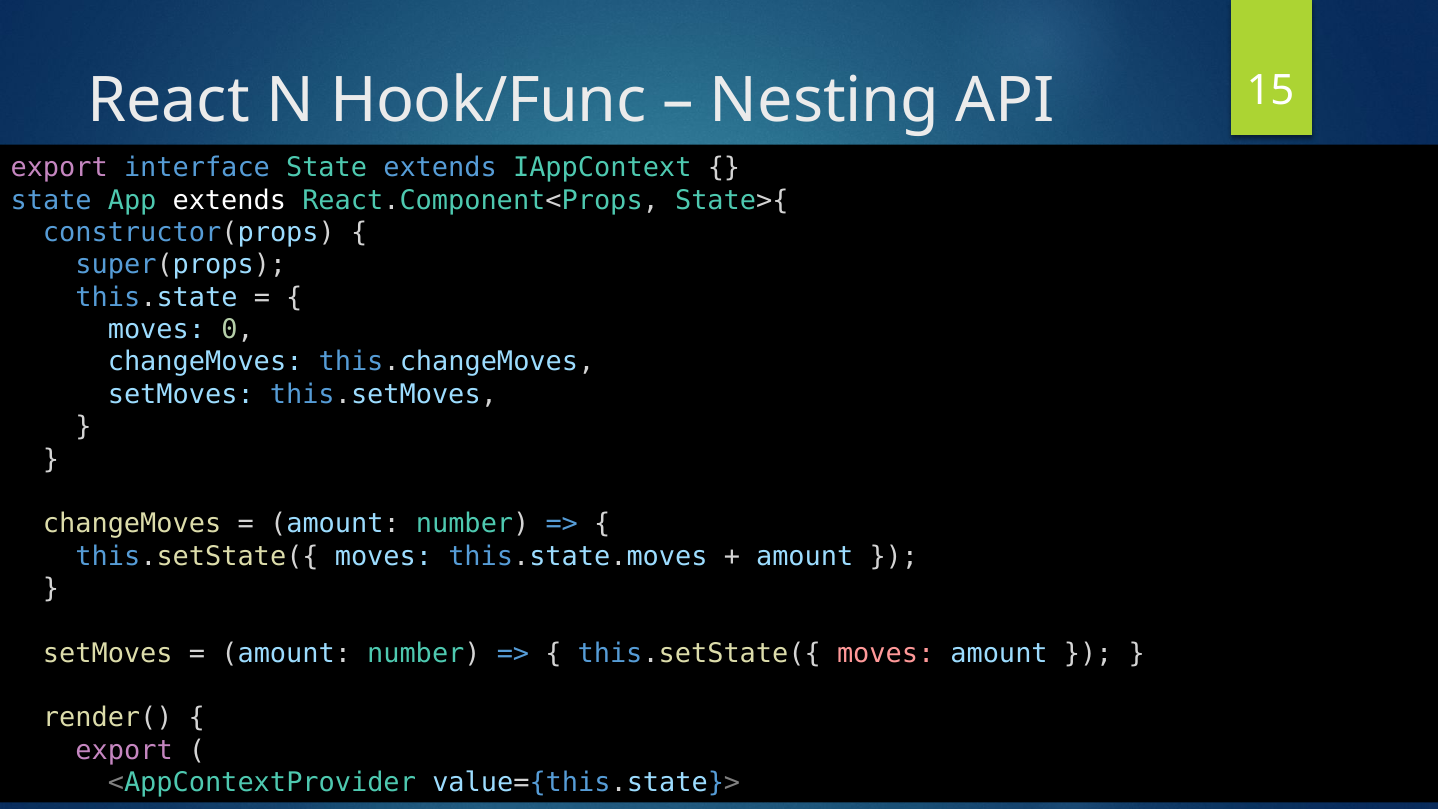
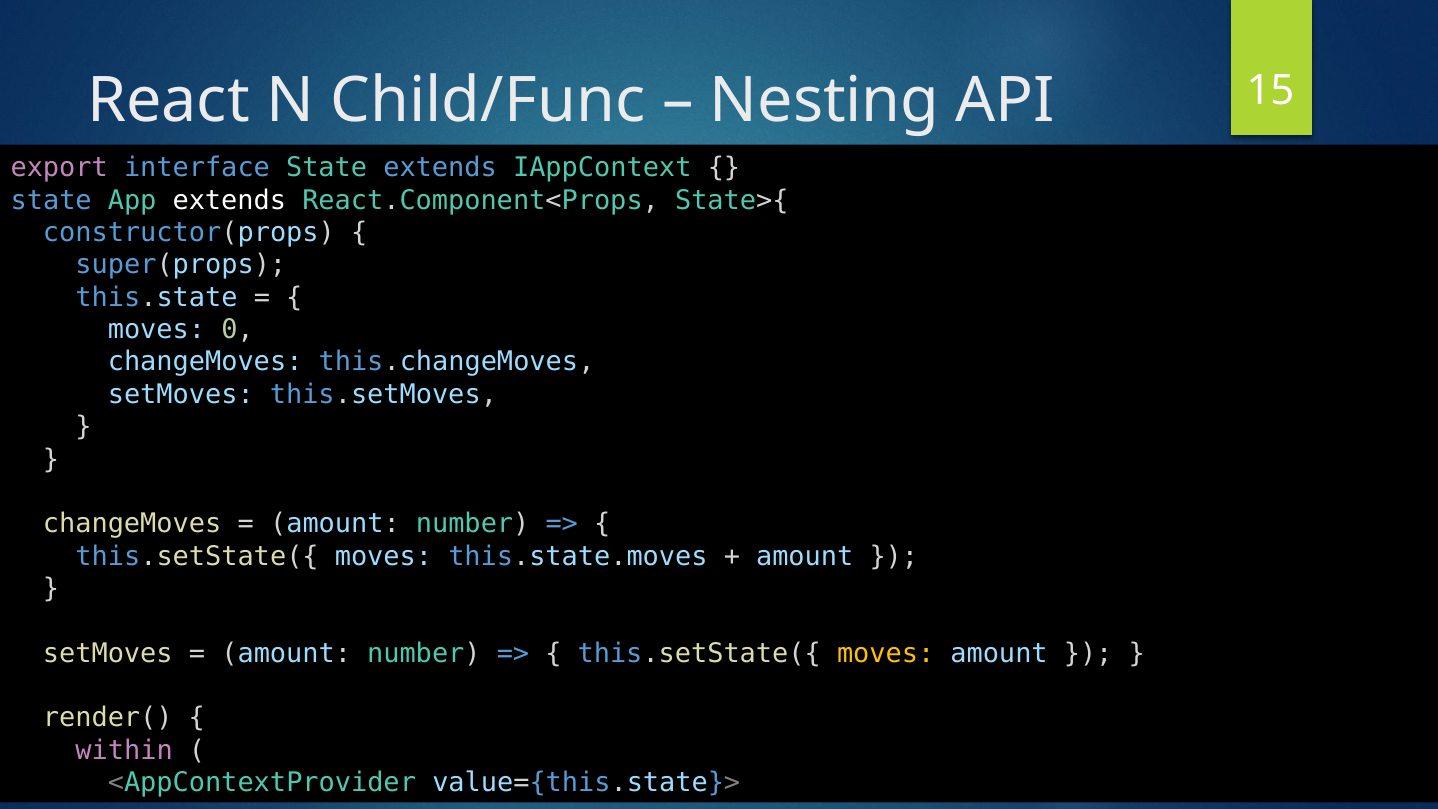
Hook/Func: Hook/Func -> Child/Func (488, 101)
moves colour: pink -> yellow (886, 653)
export: export -> within (124, 750)
